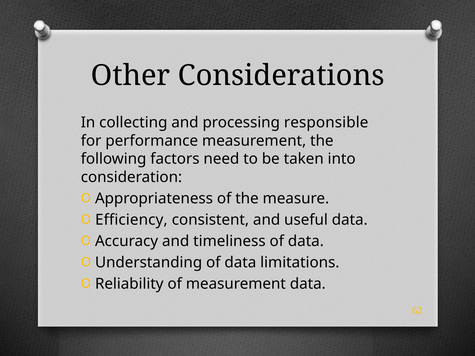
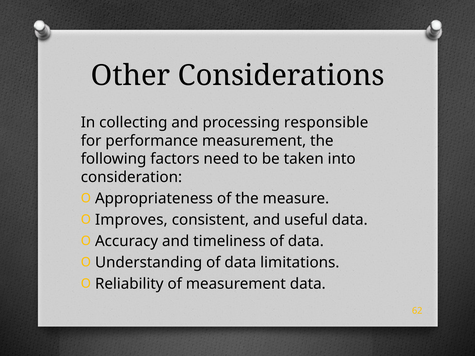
Efficiency: Efficiency -> Improves (131, 220)
